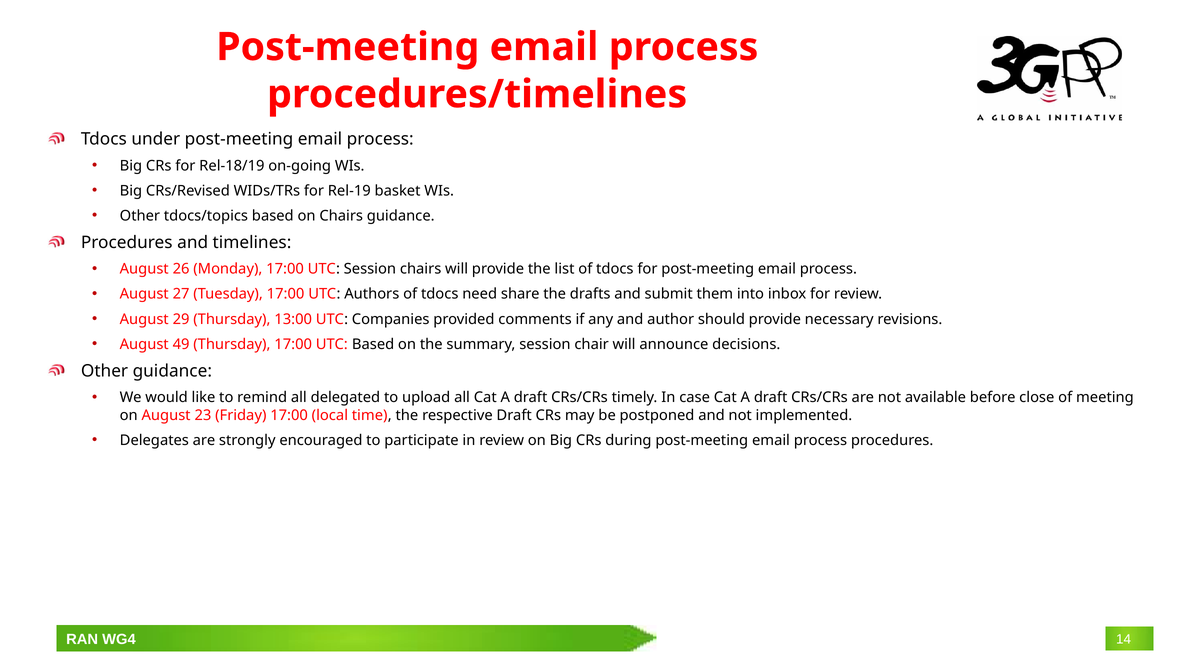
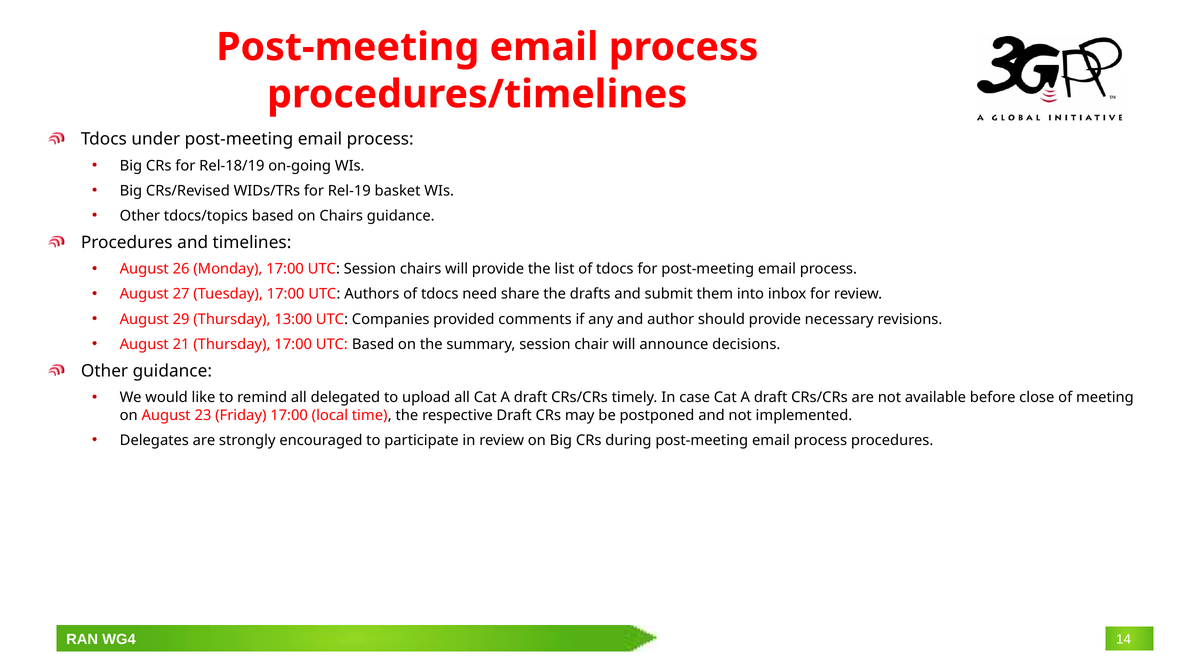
49: 49 -> 21 (181, 344)
